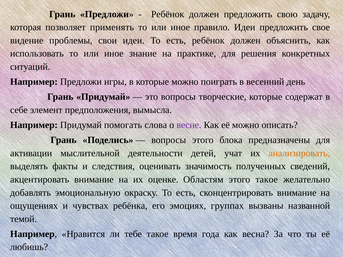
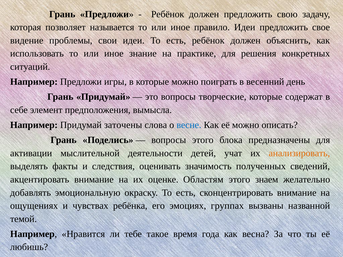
применять: применять -> называется (112, 27)
помогать: помогать -> заточены (123, 125)
весне colour: purple -> blue (189, 125)
этого такое: такое -> знаем (267, 180)
